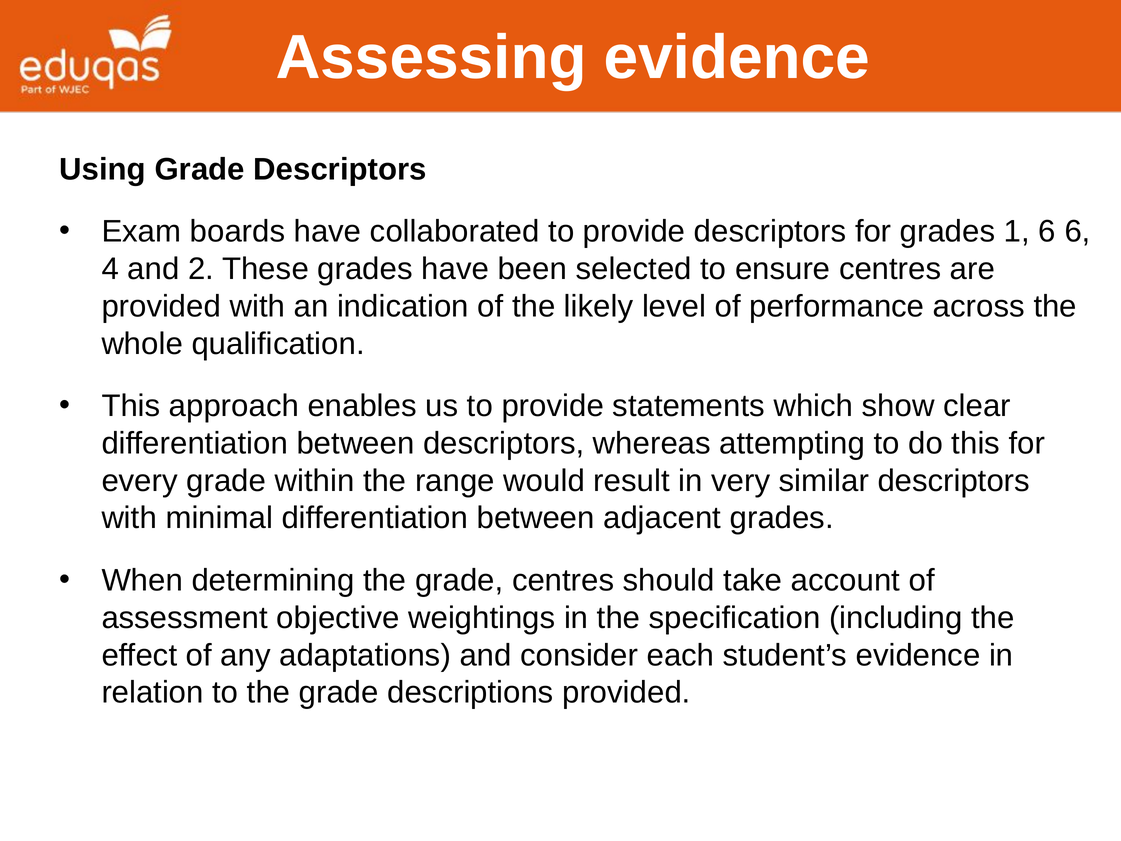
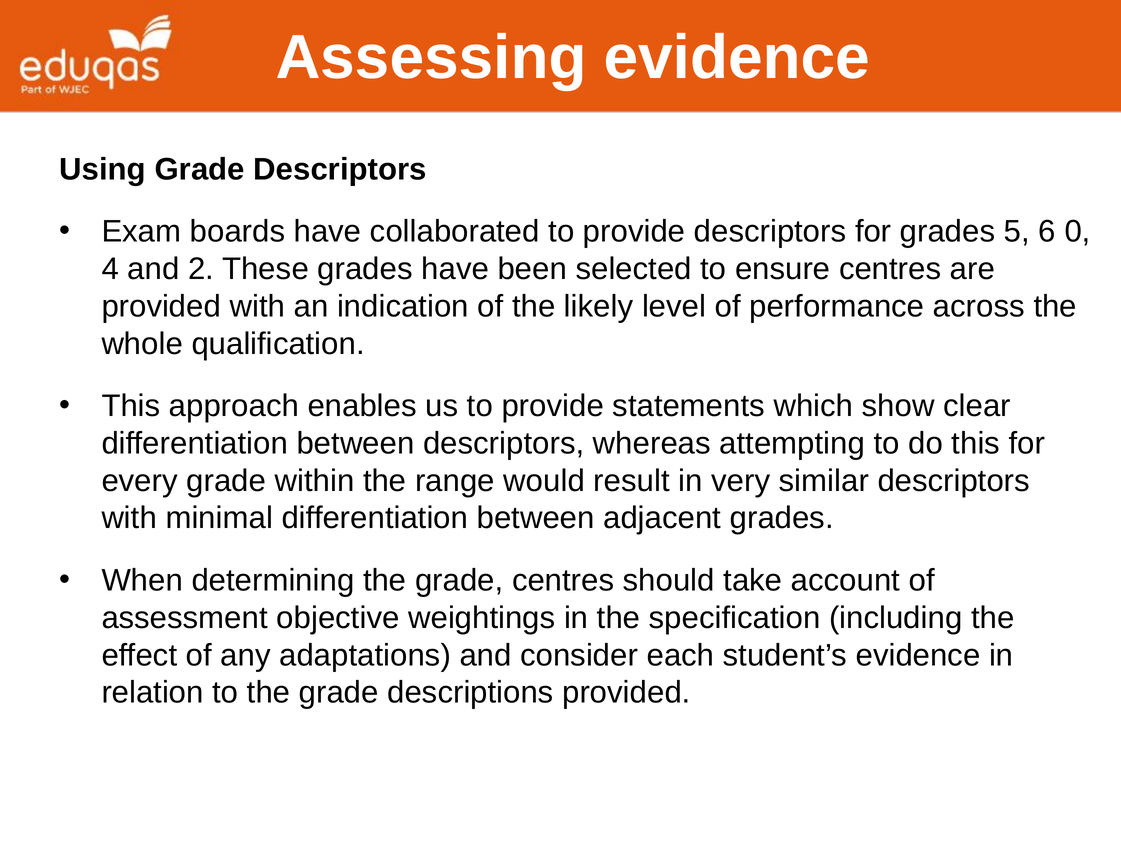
1: 1 -> 5 (1017, 231)
6 6: 6 -> 0 (1078, 231)
